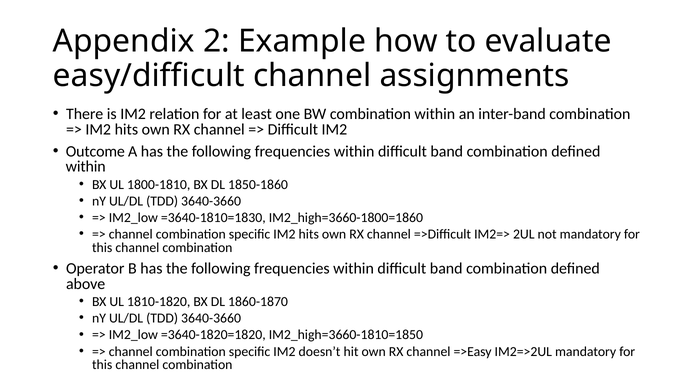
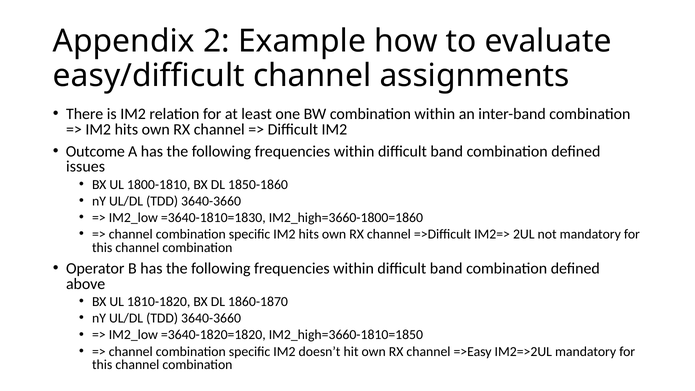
within: within -> issues (86, 167)
